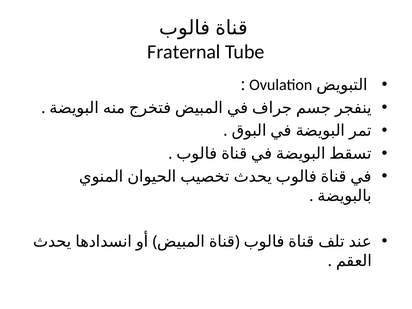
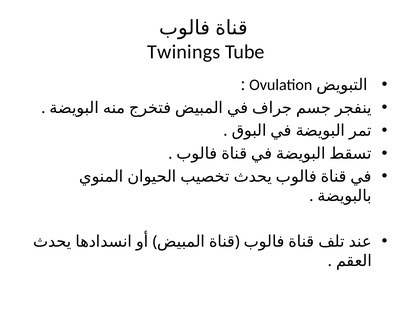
Fraternal: Fraternal -> Twinings (184, 52)
